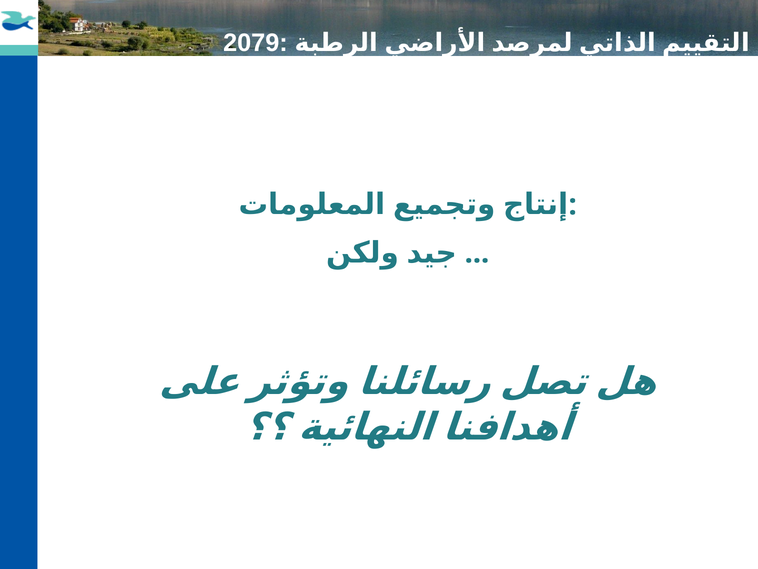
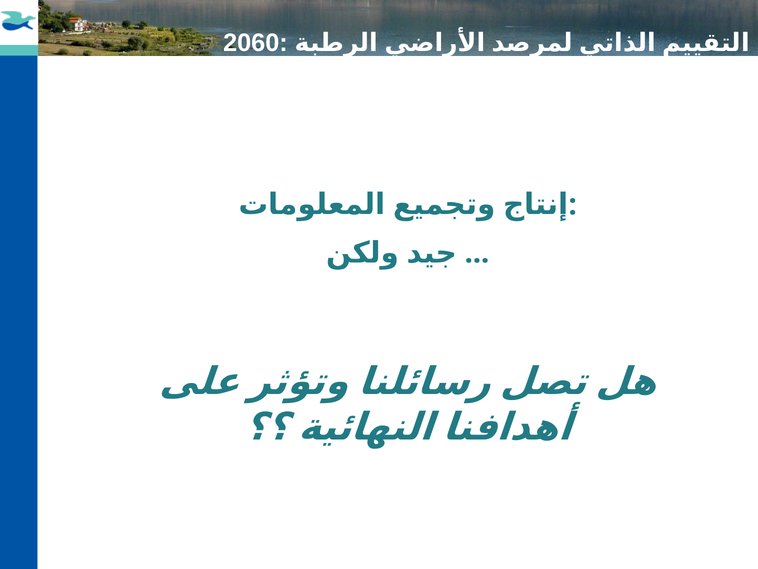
2079: 2079 -> 2060 (255, 43)
